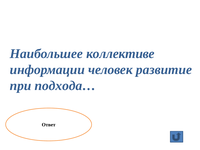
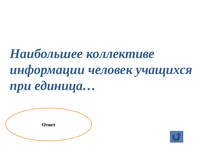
развитие: развитие -> учащихся (164, 70)
подхода…: подхода… -> единица… (65, 86)
